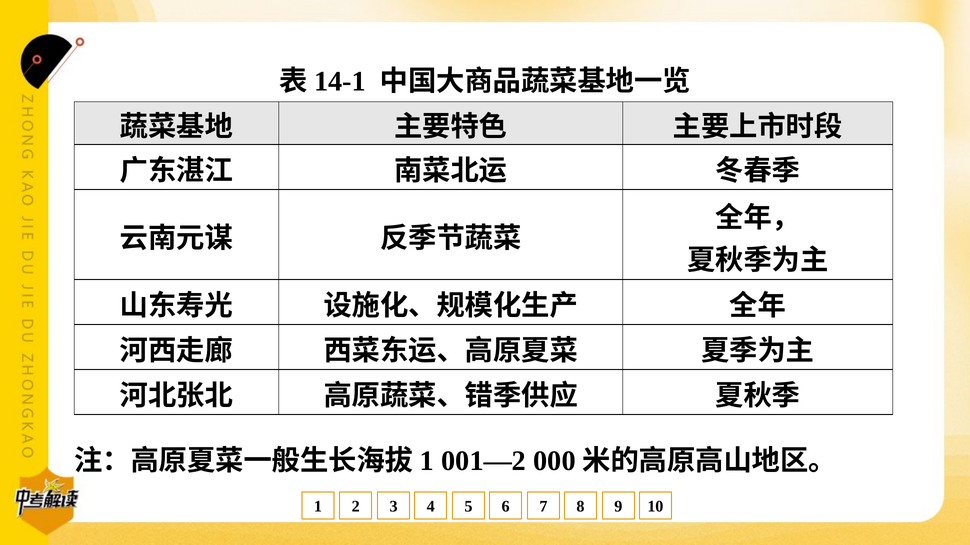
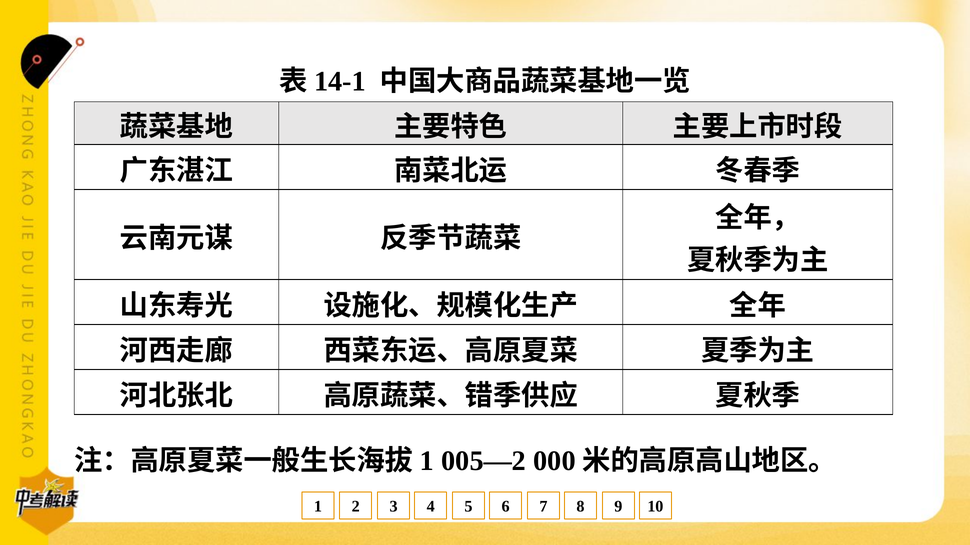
001—2: 001—2 -> 005—2 (484, 462)
